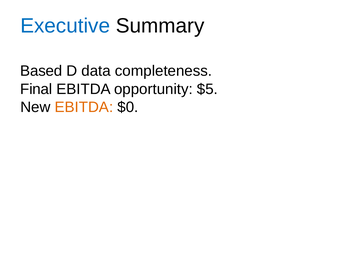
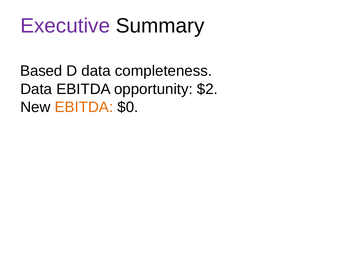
Executive colour: blue -> purple (65, 26)
Final: Final -> Data (36, 89)
$5: $5 -> $2 (207, 89)
